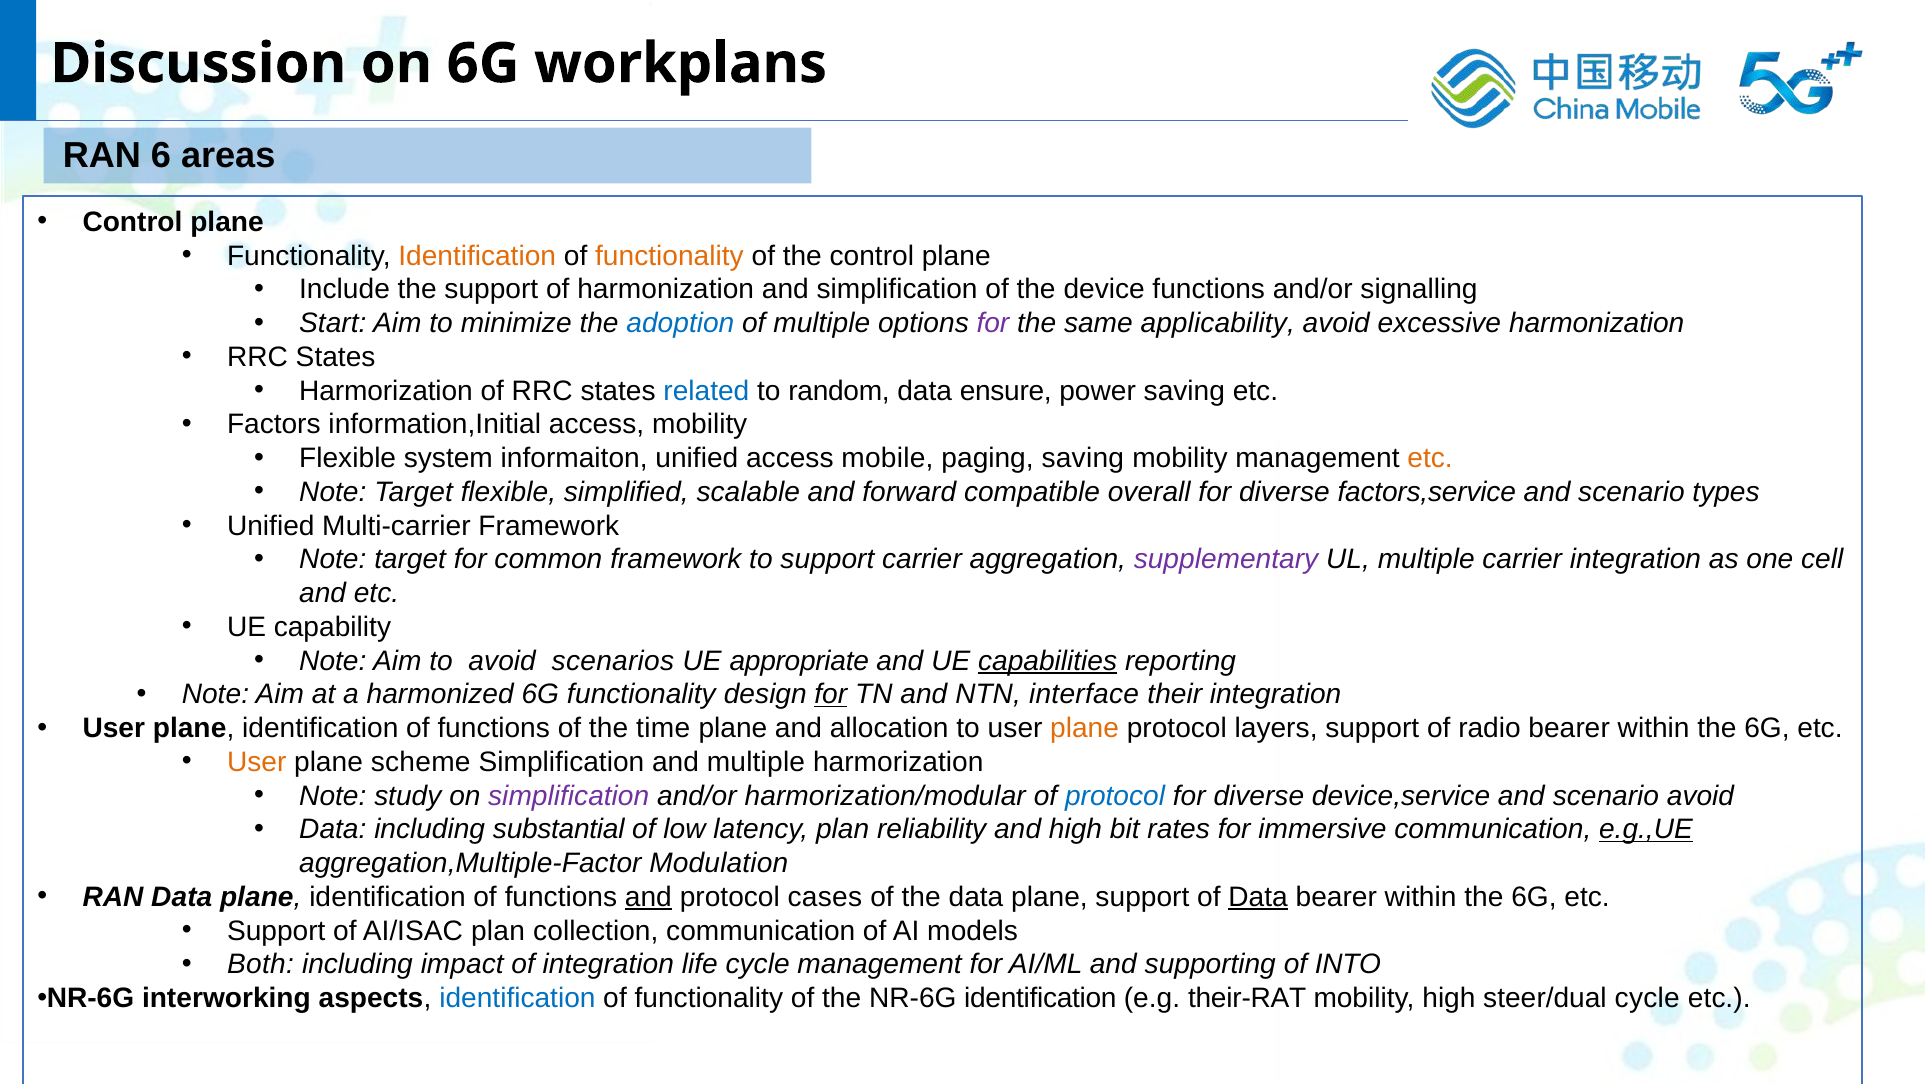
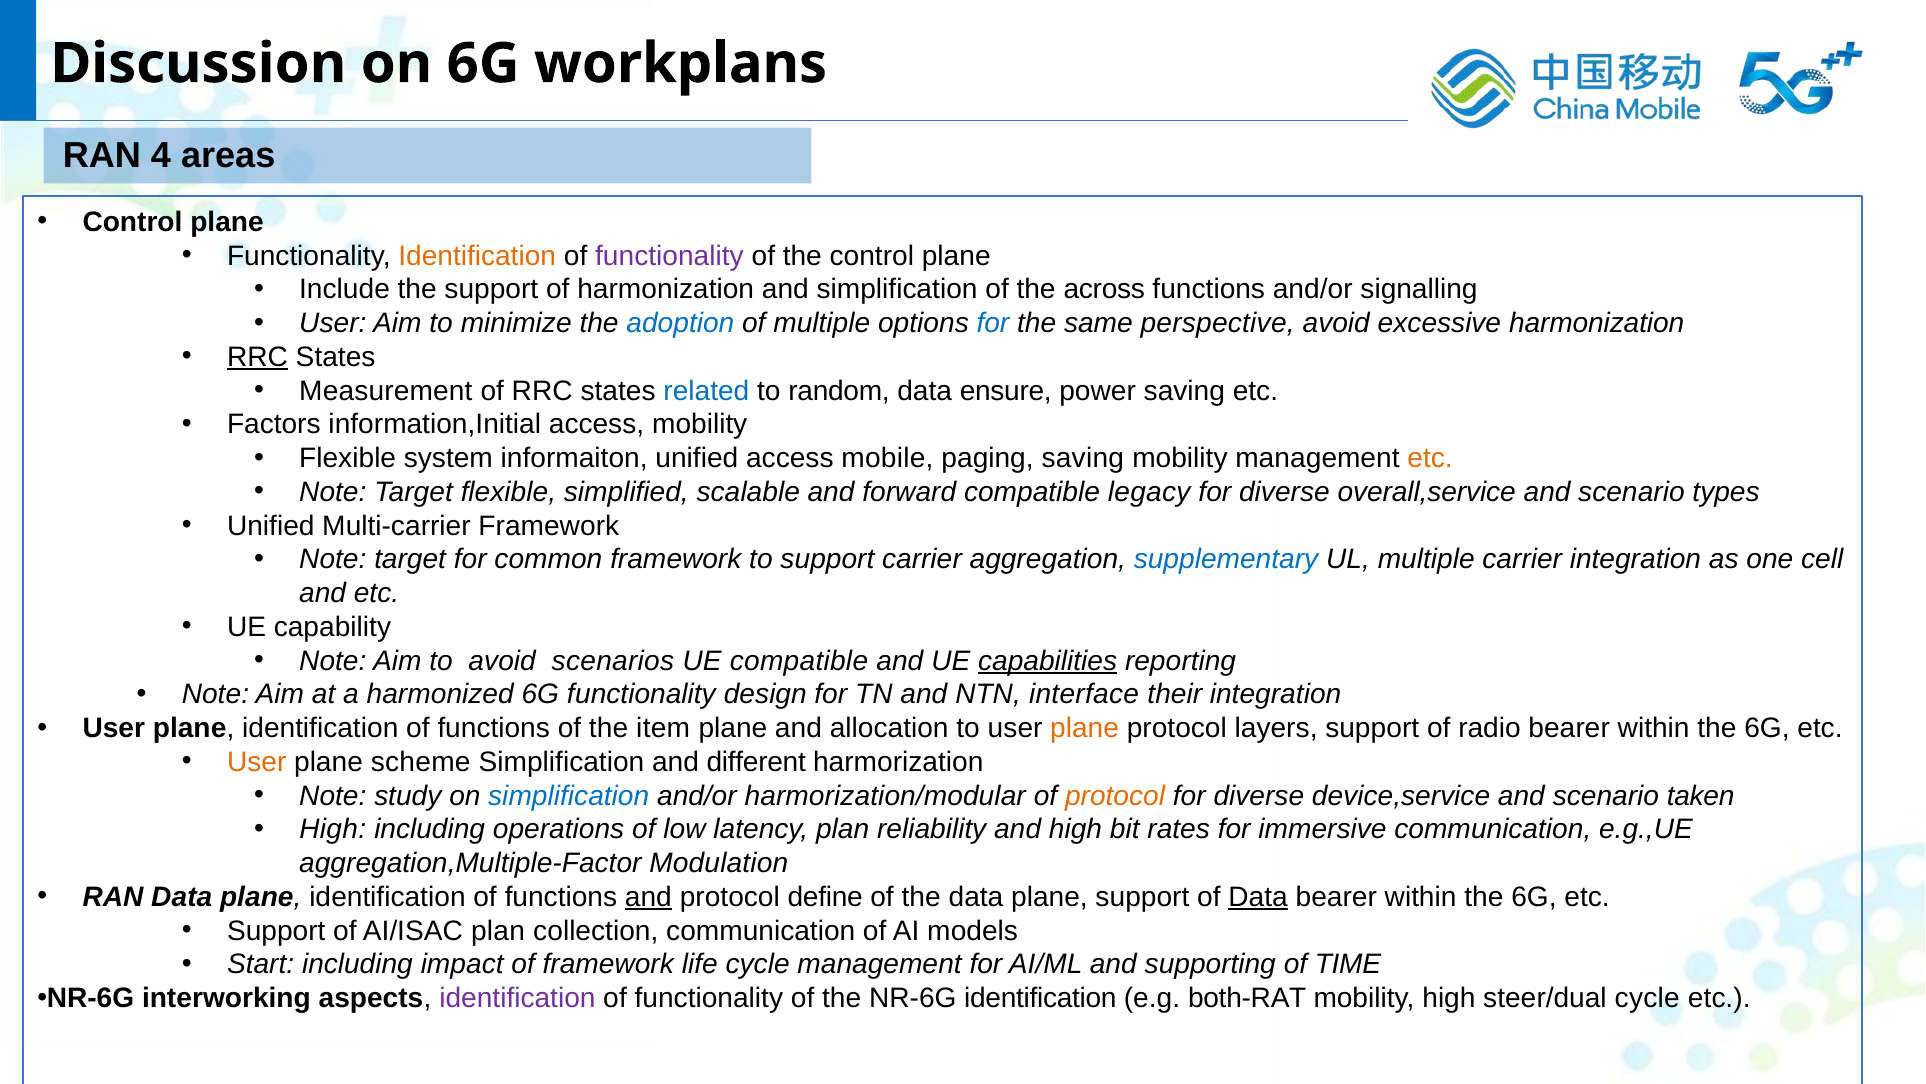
6: 6 -> 4 (161, 156)
functionality colour: orange -> purple (669, 256)
device: device -> across (1104, 289)
Start: Start -> User (333, 323)
for colour: purple -> blue (993, 323)
applicability: applicability -> perspective (1218, 323)
RRC underline: none -> present (257, 357)
Harmorization: Harmorization -> Measurement (386, 391)
overall: overall -> legacy (1149, 492)
factors,service: factors,service -> overall,service (1427, 492)
supplementary colour: purple -> blue (1226, 559)
UE appropriate: appropriate -> compatible (799, 660)
for underline: present -> none (831, 694)
time: time -> item (663, 728)
and multiple: multiple -> different (756, 762)
simplification colour: purple -> blue (569, 795)
protocol colour: blue -> orange (1115, 795)
scenario avoid: avoid -> taken (1701, 795)
Data: Data -> High (333, 829)
substantial: substantial -> operations (559, 829)
e.g.,UE underline: present -> none (1646, 829)
cases: cases -> define (825, 896)
Both: Both -> Start (261, 964)
of integration: integration -> framework (608, 964)
INTO: INTO -> TIME (1348, 964)
identification colour: blue -> purple (517, 998)
their-RAT: their-RAT -> both-RAT (1247, 998)
